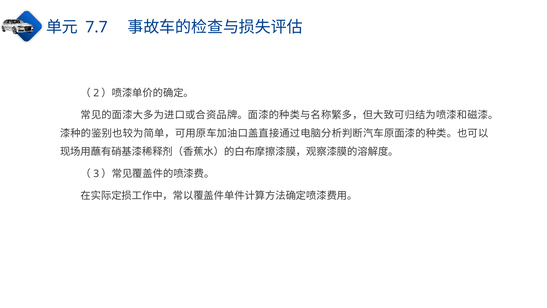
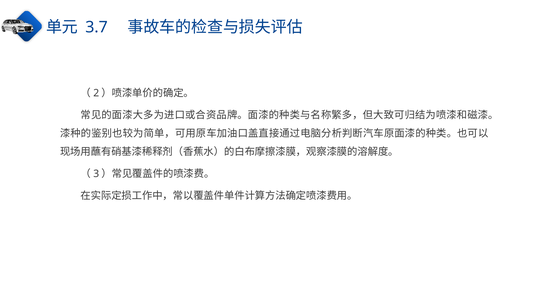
7.7: 7.7 -> 3.7 (97, 27)
